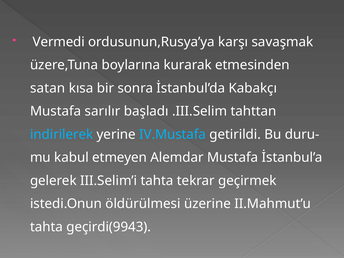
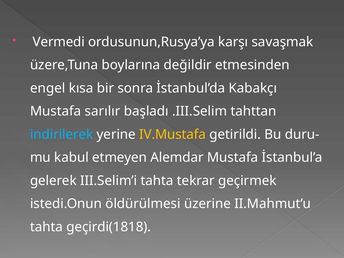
kurarak: kurarak -> değildir (188, 65)
satan: satan -> engel (48, 88)
IV.Mustafa colour: light blue -> yellow (173, 134)
geçirdi(9943: geçirdi(9943 -> geçirdi(1818 (109, 227)
